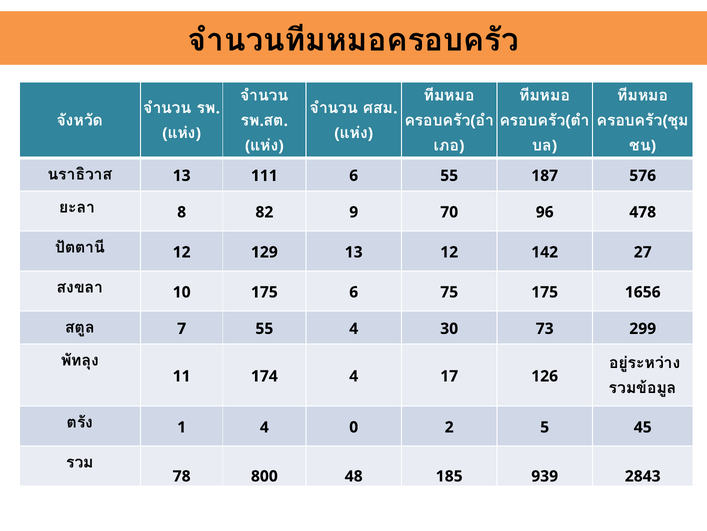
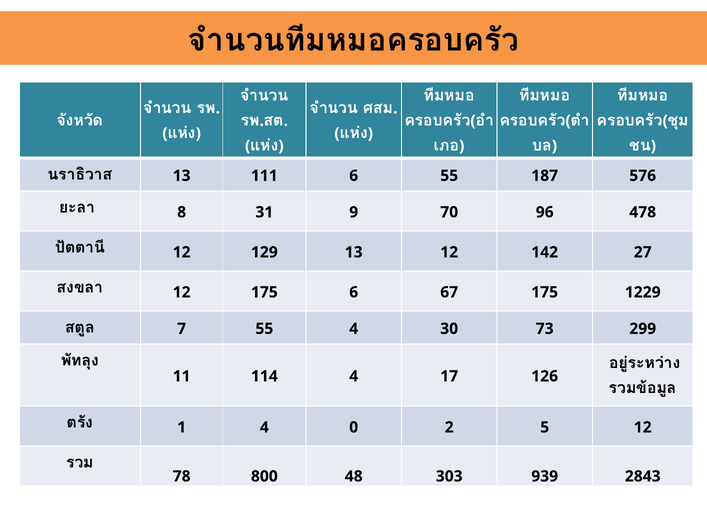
82: 82 -> 31 (264, 212)
10: 10 -> 12 (182, 292)
75: 75 -> 67 (449, 292)
1656: 1656 -> 1229 (643, 292)
174: 174 -> 114 (264, 376)
5 45: 45 -> 12 (643, 427)
185: 185 -> 303 (449, 476)
